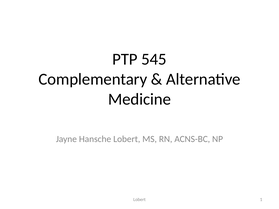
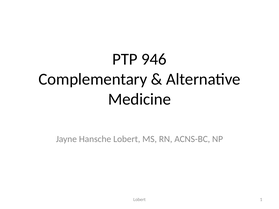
545: 545 -> 946 (154, 59)
